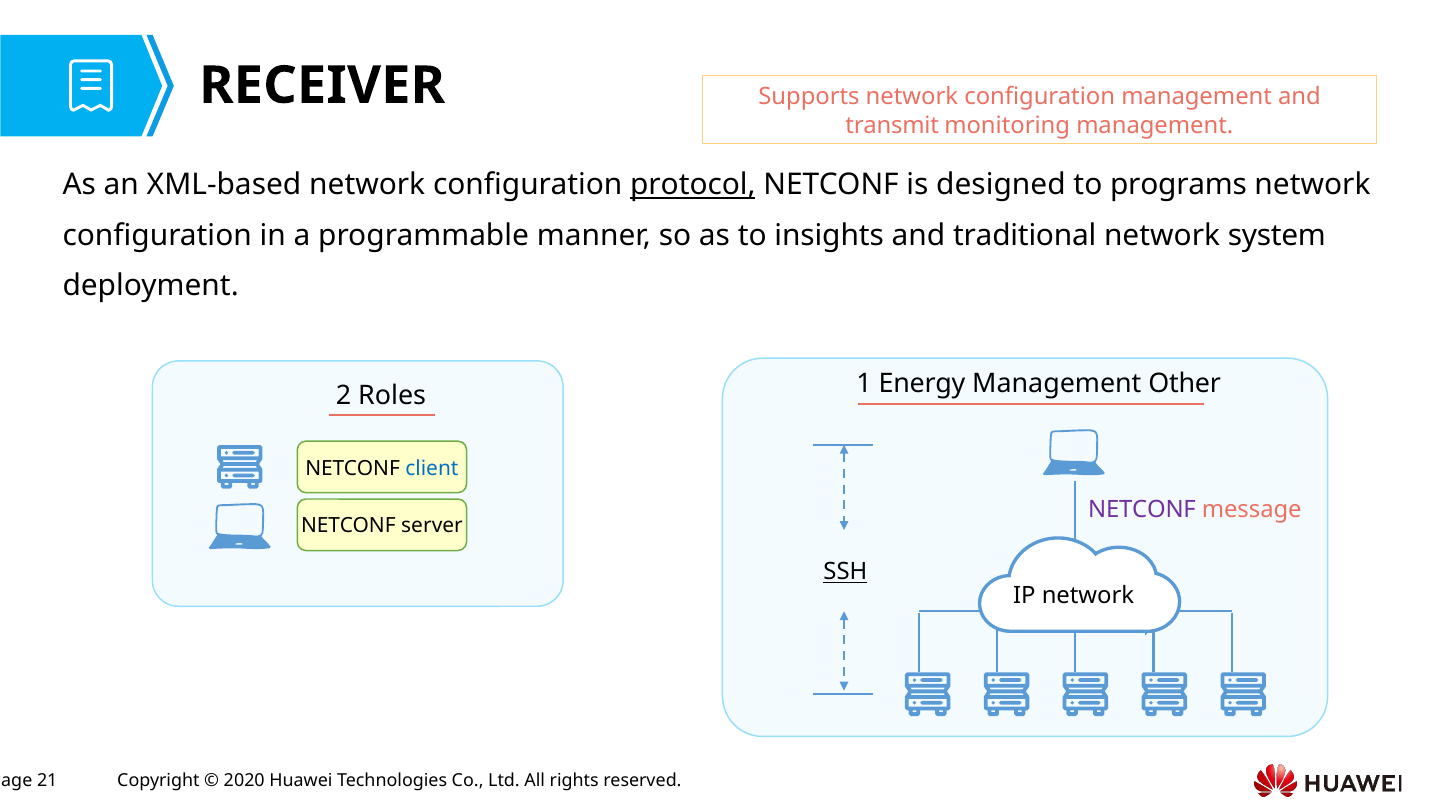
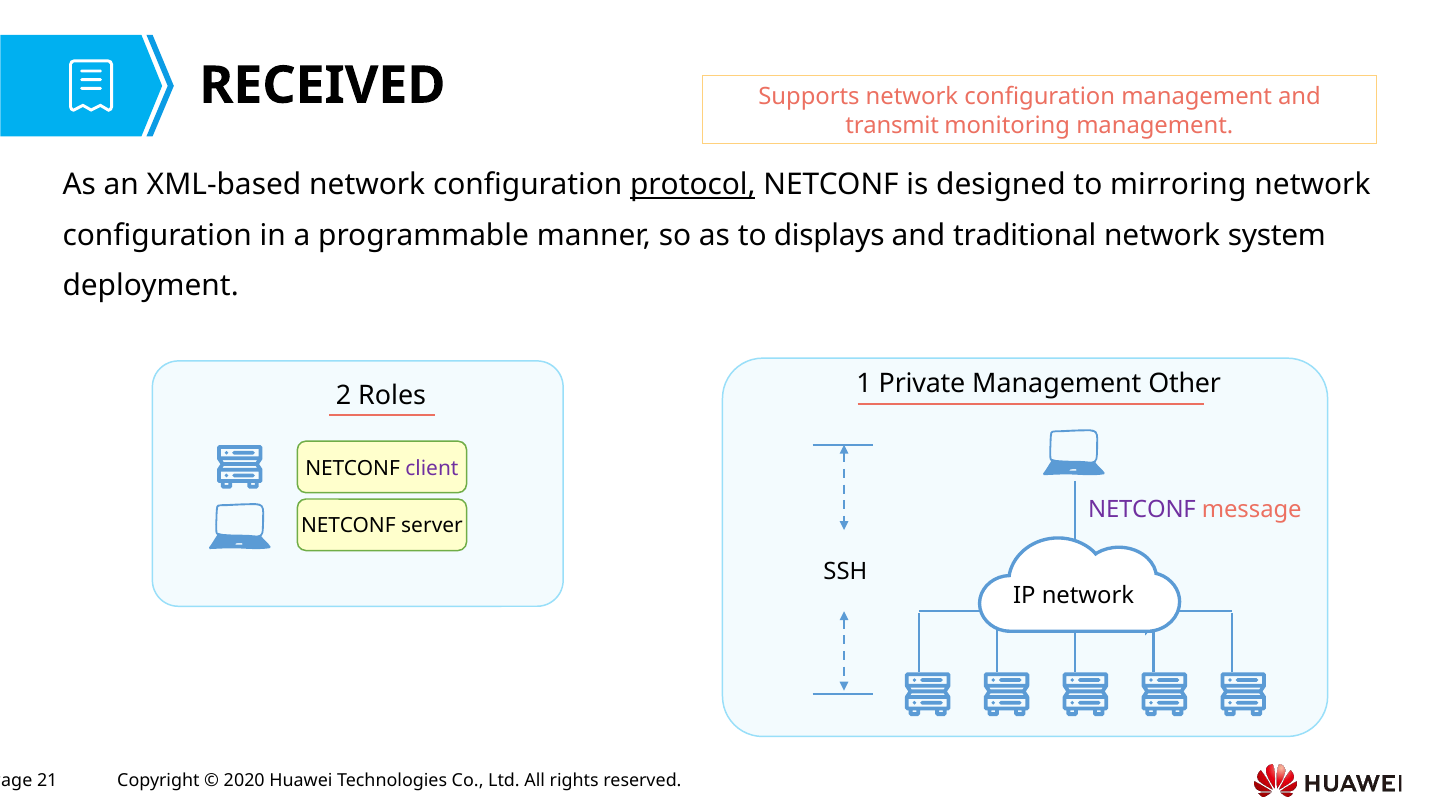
RECEIVER: RECEIVER -> RECEIVED (322, 86)
programs: programs -> mirroring (1178, 185)
insights: insights -> displays (829, 235)
Energy: Energy -> Private (922, 384)
client colour: blue -> purple (432, 468)
SSH underline: present -> none (845, 572)
